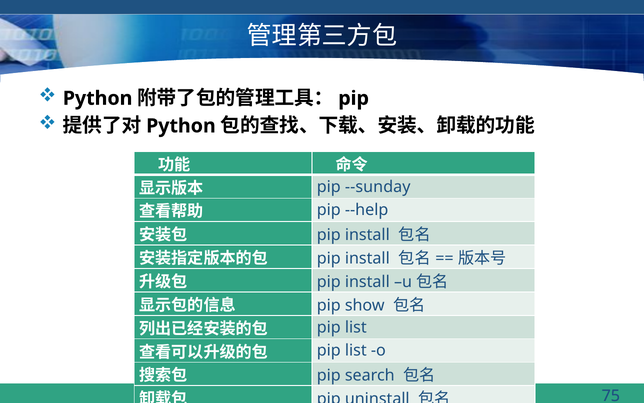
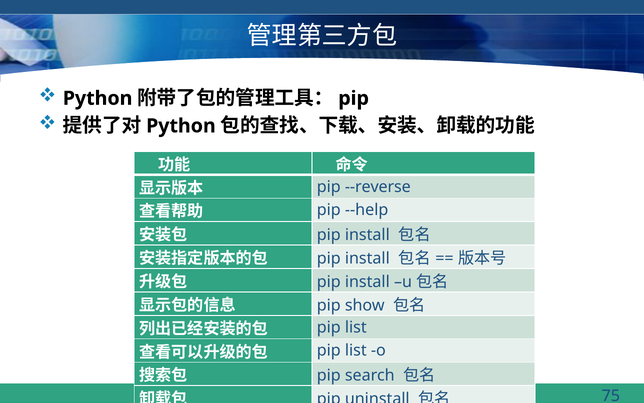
--sunday: --sunday -> --reverse (378, 187)
